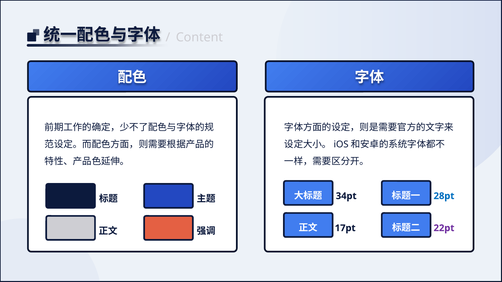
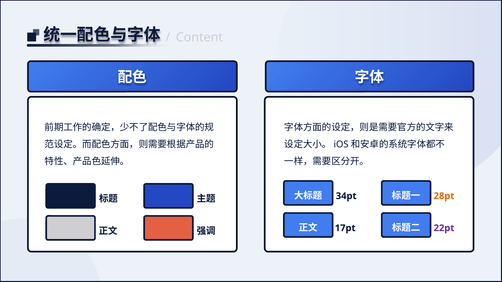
28pt colour: blue -> orange (444, 196)
